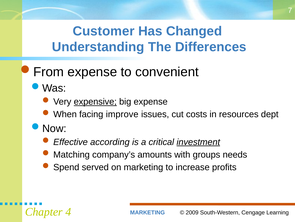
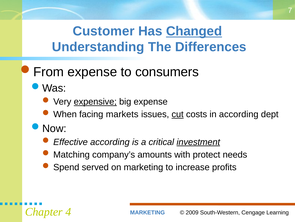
Changed underline: none -> present (194, 31)
convenient: convenient -> consumers (167, 72)
improve: improve -> markets (122, 114)
cut underline: none -> present (178, 114)
in resources: resources -> according (239, 114)
groups: groups -> protect (206, 154)
